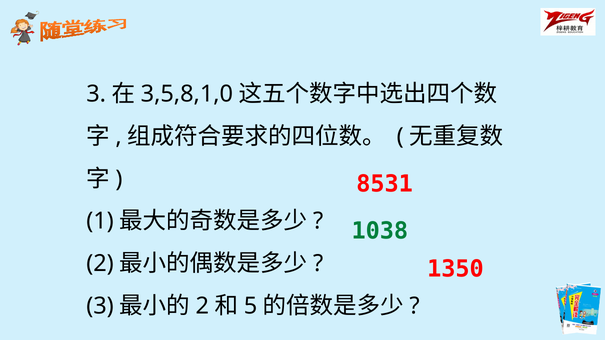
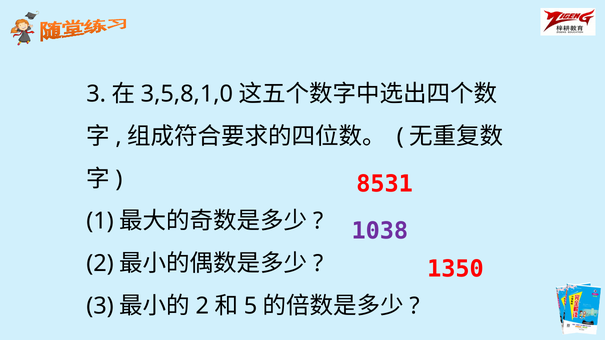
1038 colour: green -> purple (380, 231)
